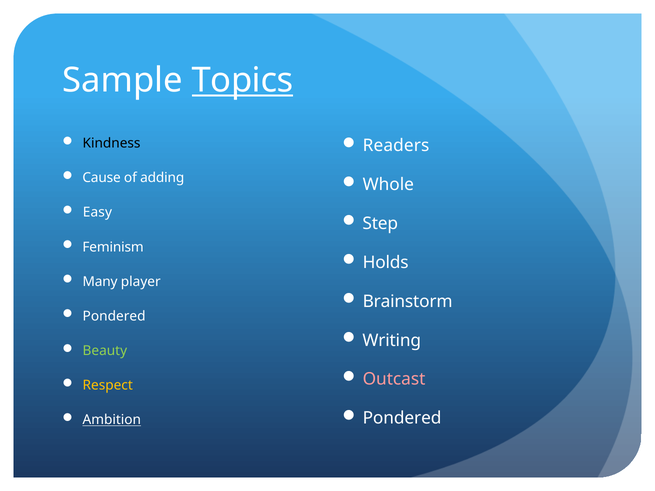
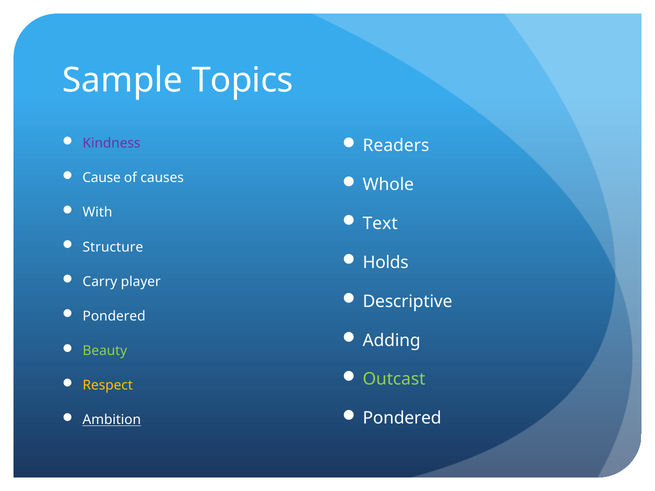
Topics underline: present -> none (242, 80)
Kindness colour: black -> purple (112, 143)
adding: adding -> causes (162, 178)
Easy: Easy -> With (97, 213)
Step: Step -> Text (380, 224)
Feminism: Feminism -> Structure (113, 247)
Many: Many -> Carry (100, 282)
Brainstorm: Brainstorm -> Descriptive (408, 302)
Writing: Writing -> Adding (392, 341)
Outcast colour: pink -> light green (394, 379)
